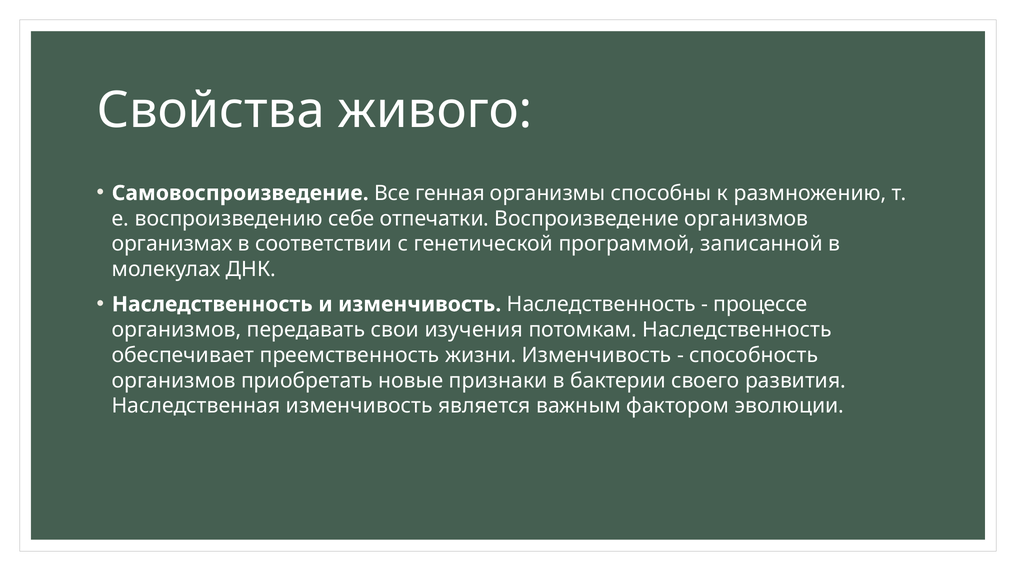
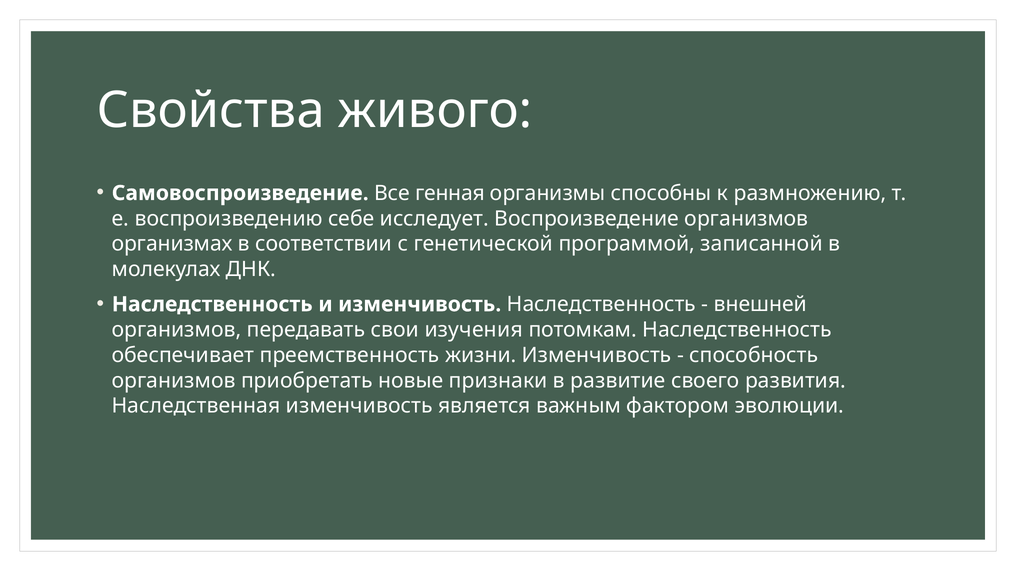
отпечатки: отпечатки -> исследует (434, 219)
процессе: процессе -> внешней (760, 305)
бактерии: бактерии -> развитие (618, 381)
